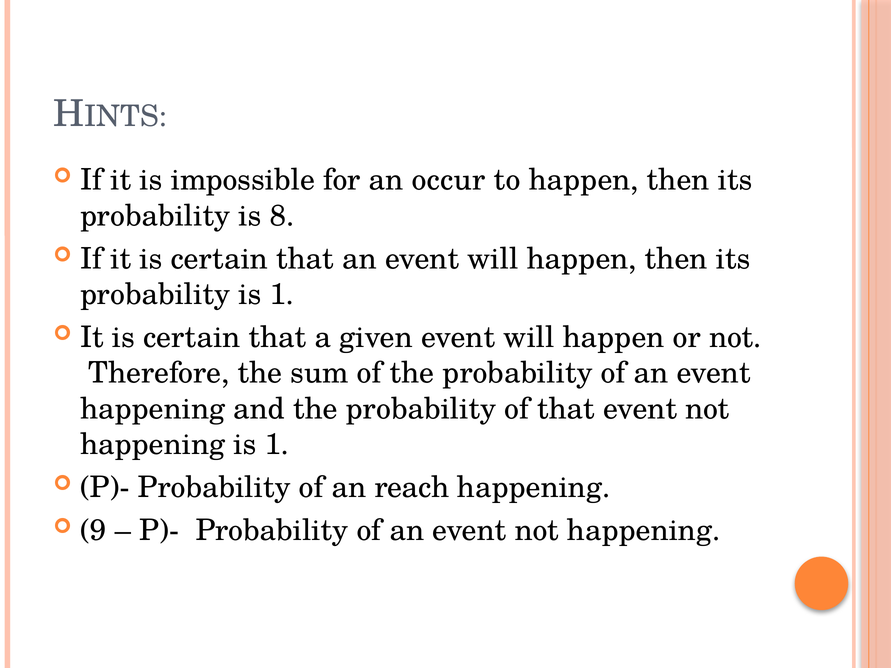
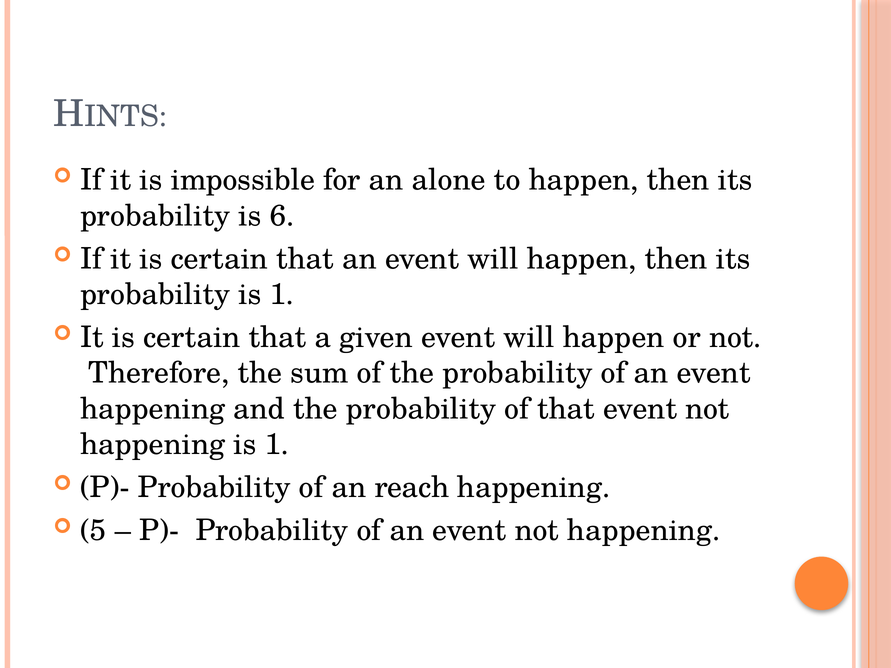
occur: occur -> alone (449, 180)
8: 8 -> 6 (282, 216)
9: 9 -> 5 (93, 531)
